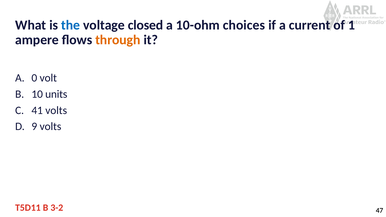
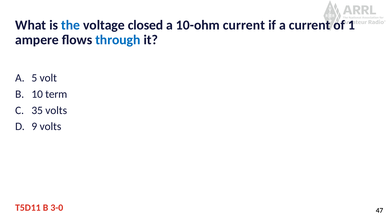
10-ohm choices: choices -> current (244, 25)
through colour: orange -> blue (118, 40)
0: 0 -> 5 (34, 78)
units: units -> term (56, 94)
41: 41 -> 35 (37, 110)
3-2: 3-2 -> 3-0 (57, 208)
